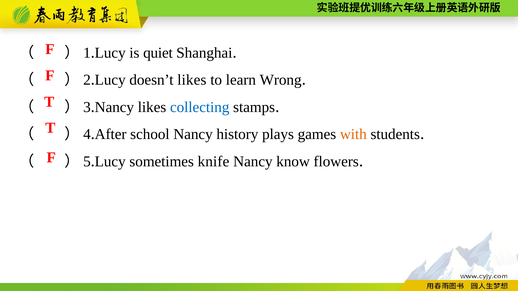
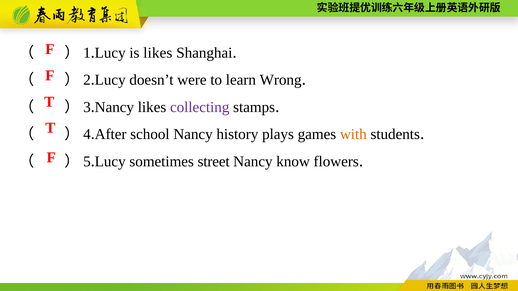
is quiet: quiet -> likes (158, 53)
doesn’t likes: likes -> were (192, 80)
collecting colour: blue -> purple (200, 107)
knife: knife -> street (214, 162)
